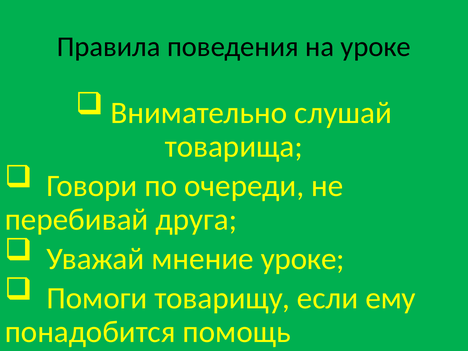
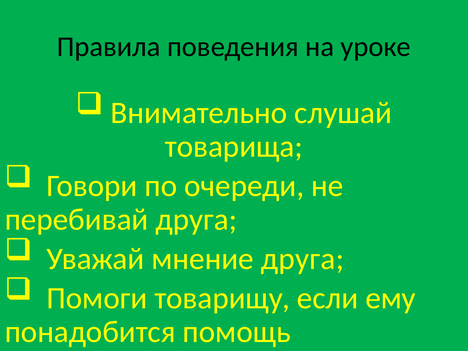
мнение уроке: уроке -> друга (302, 259)
